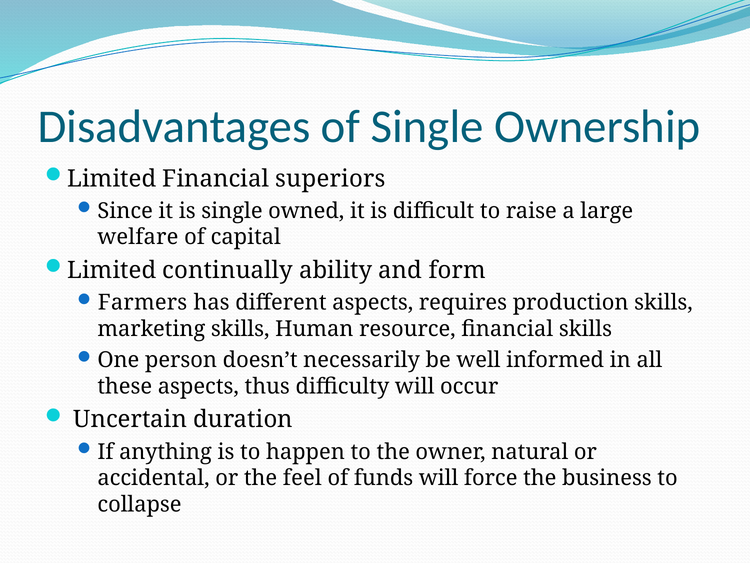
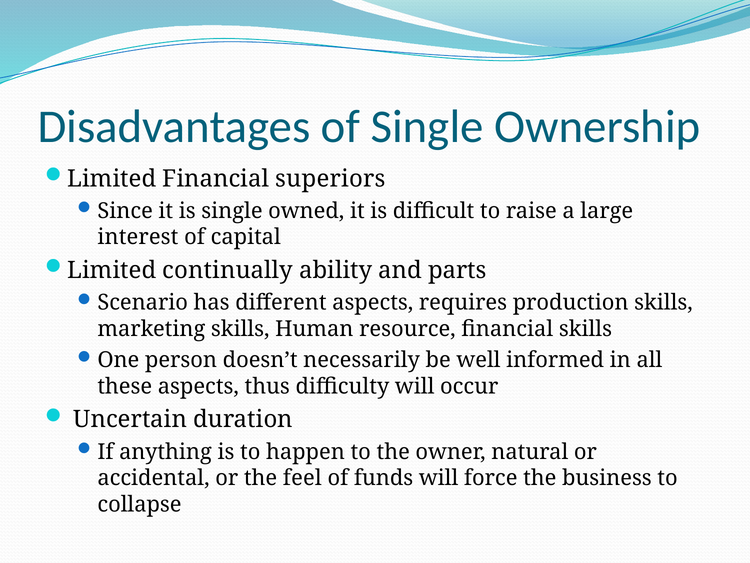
welfare: welfare -> interest (138, 237)
form: form -> parts (457, 270)
Farmers: Farmers -> Scenario (143, 302)
